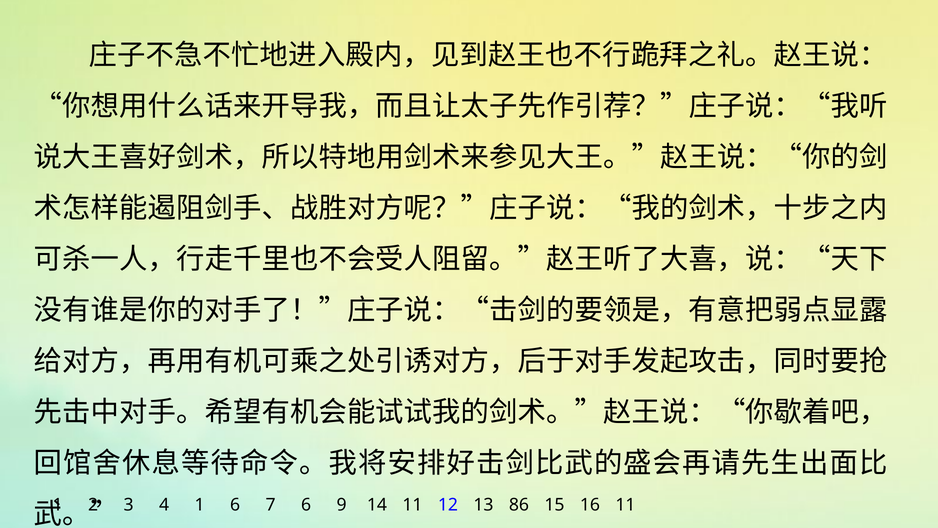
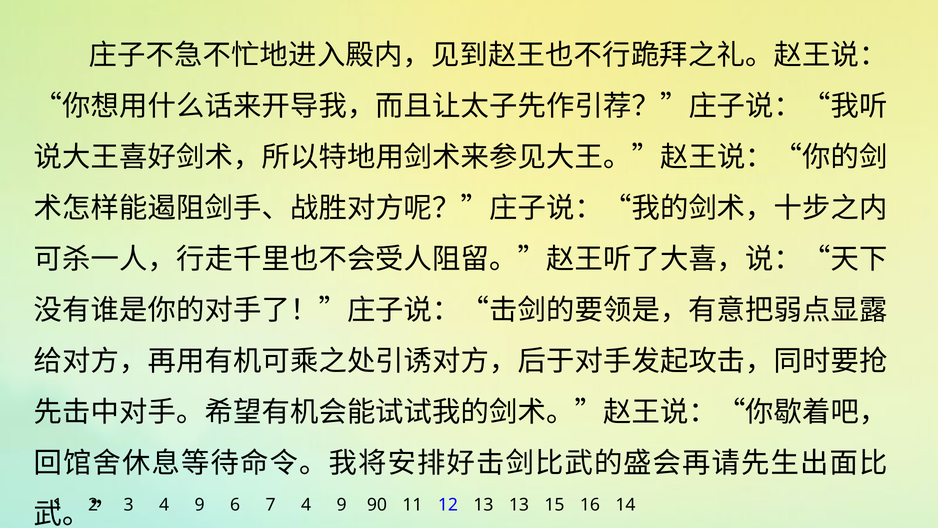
3 4 1: 1 -> 9 (200, 505)
7 6: 6 -> 4 (306, 505)
14: 14 -> 90 (377, 505)
13 86: 86 -> 13 (519, 505)
16 11: 11 -> 14 (625, 505)
